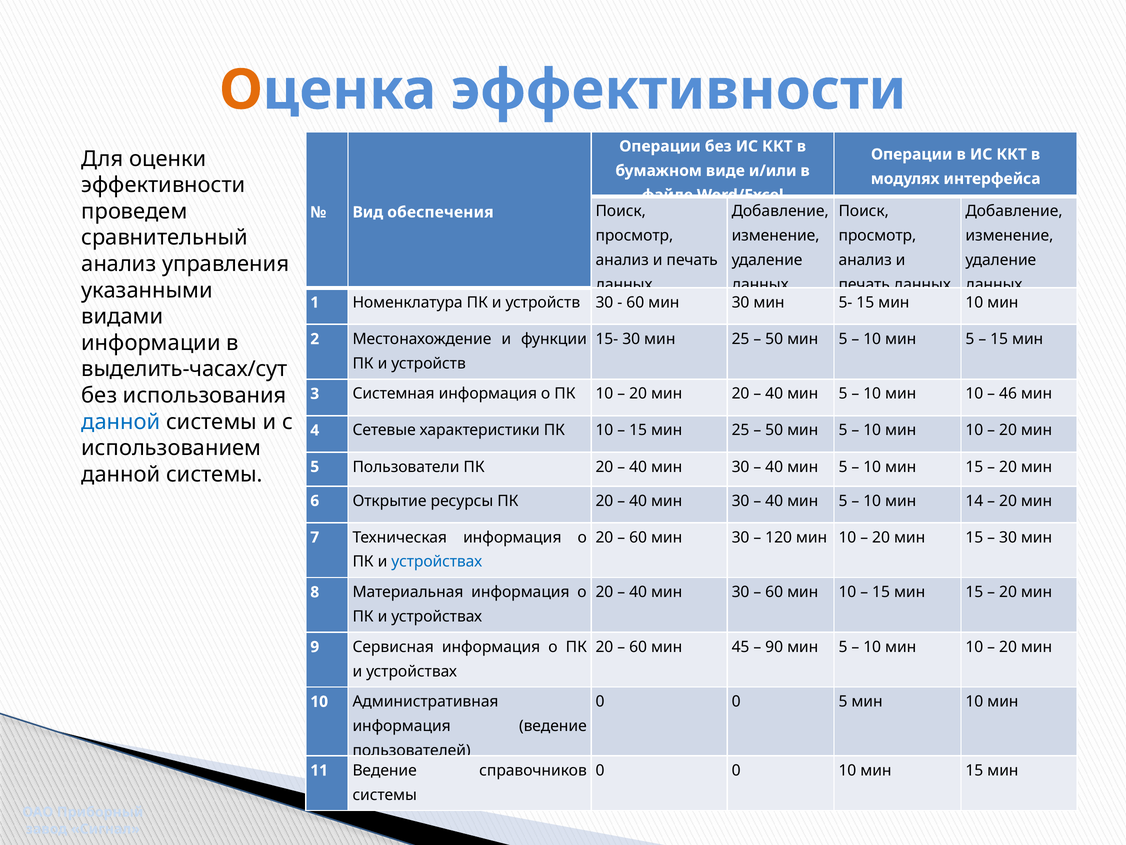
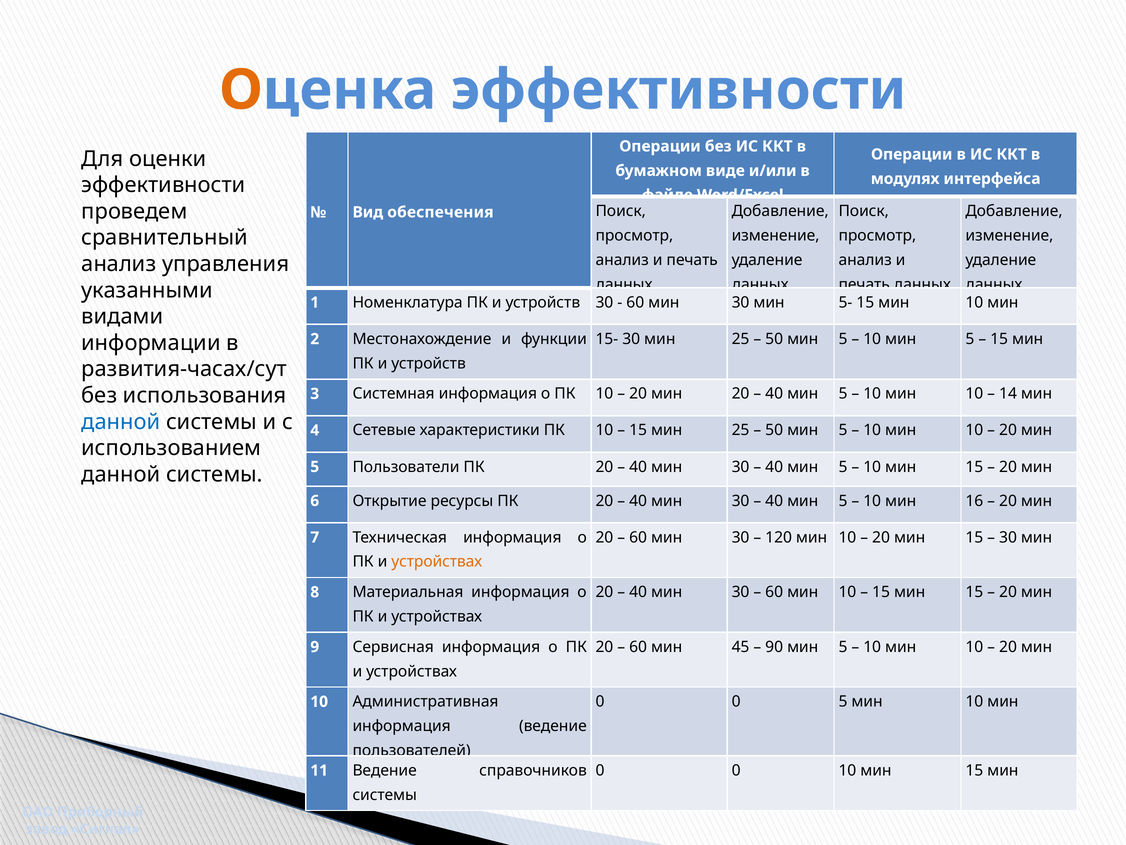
выделить-часах/сут: выделить-часах/сут -> развития-часах/сут (184, 369)
46: 46 -> 14 (1008, 394)
14: 14 -> 16 (974, 501)
устройствах colour: blue -> orange (437, 561)
